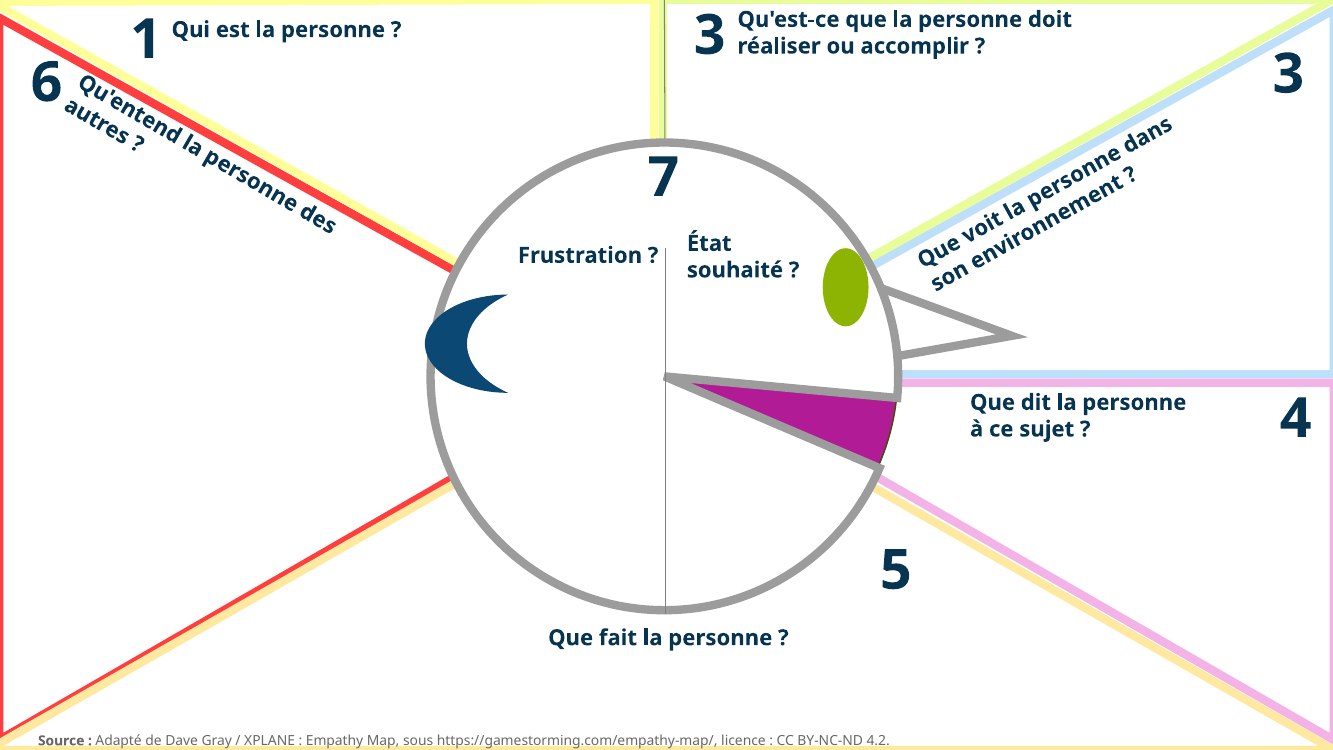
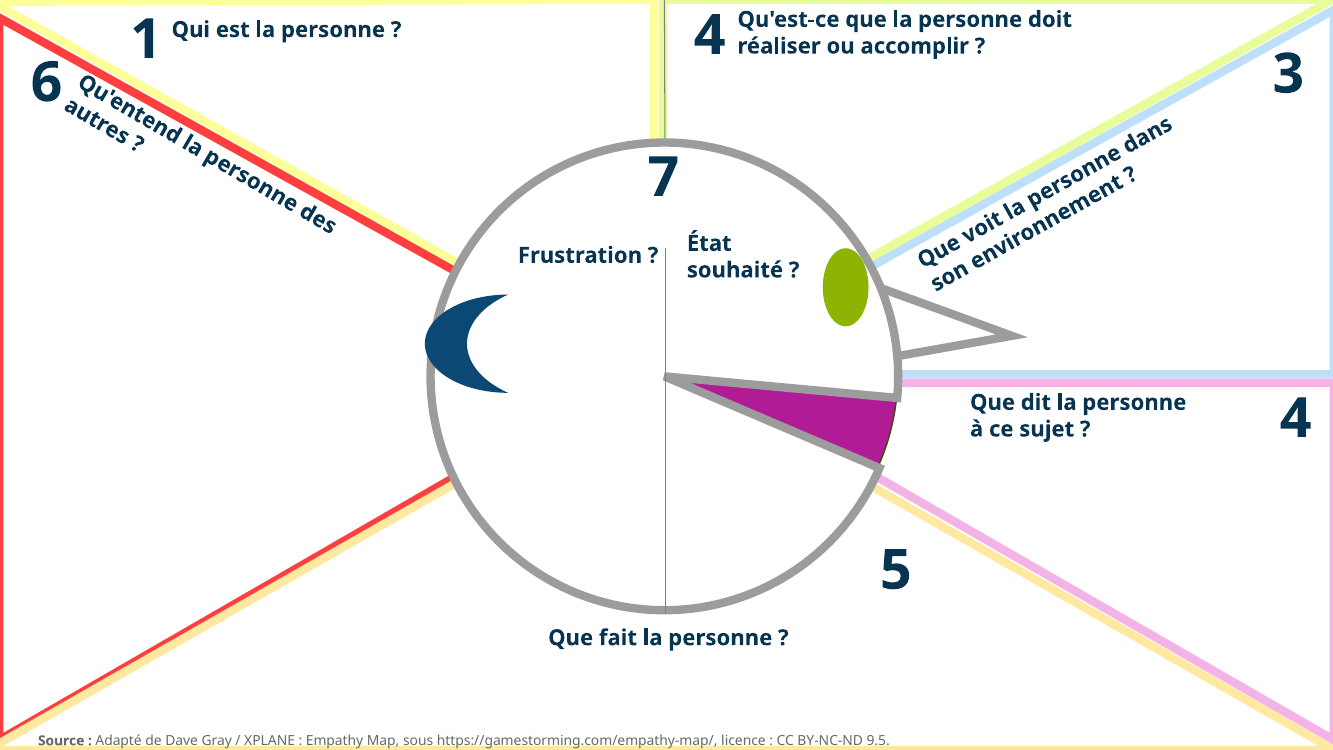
1 3: 3 -> 4 (710, 35)
4.2: 4.2 -> 9.5 (878, 741)
